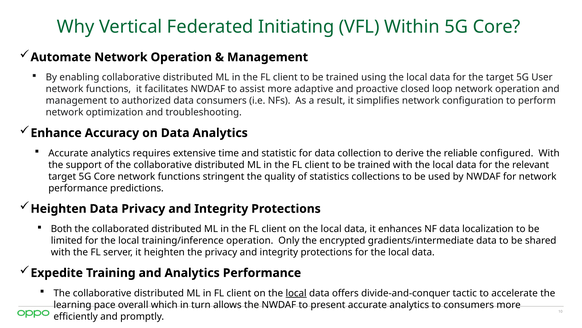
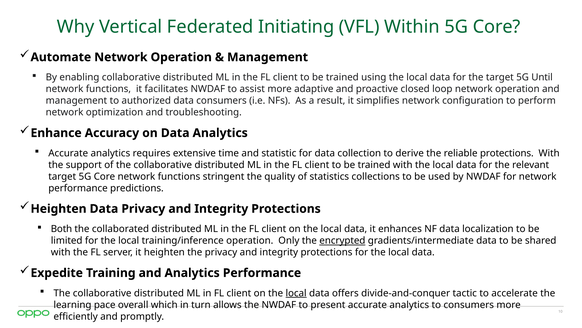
User: User -> Until (542, 77)
reliable configured: configured -> protections (507, 153)
encrypted underline: none -> present (342, 240)
